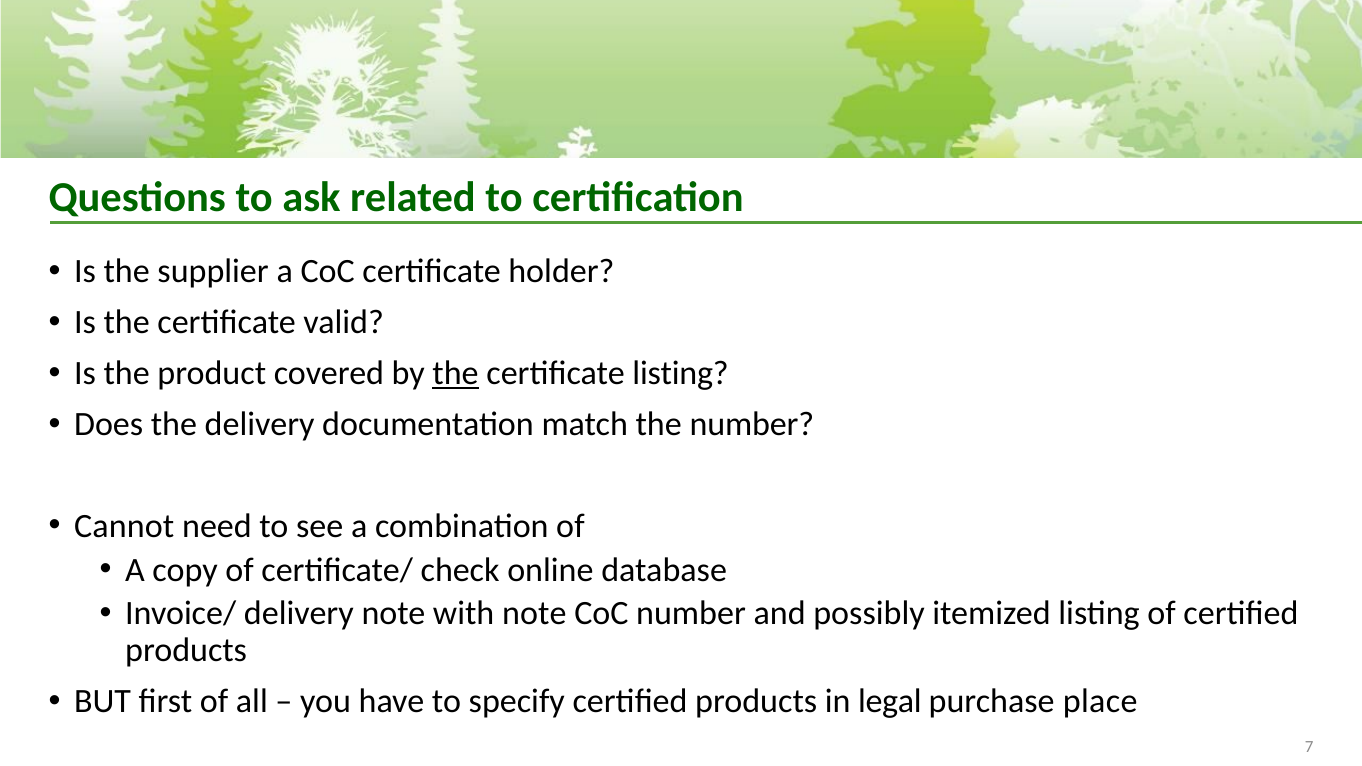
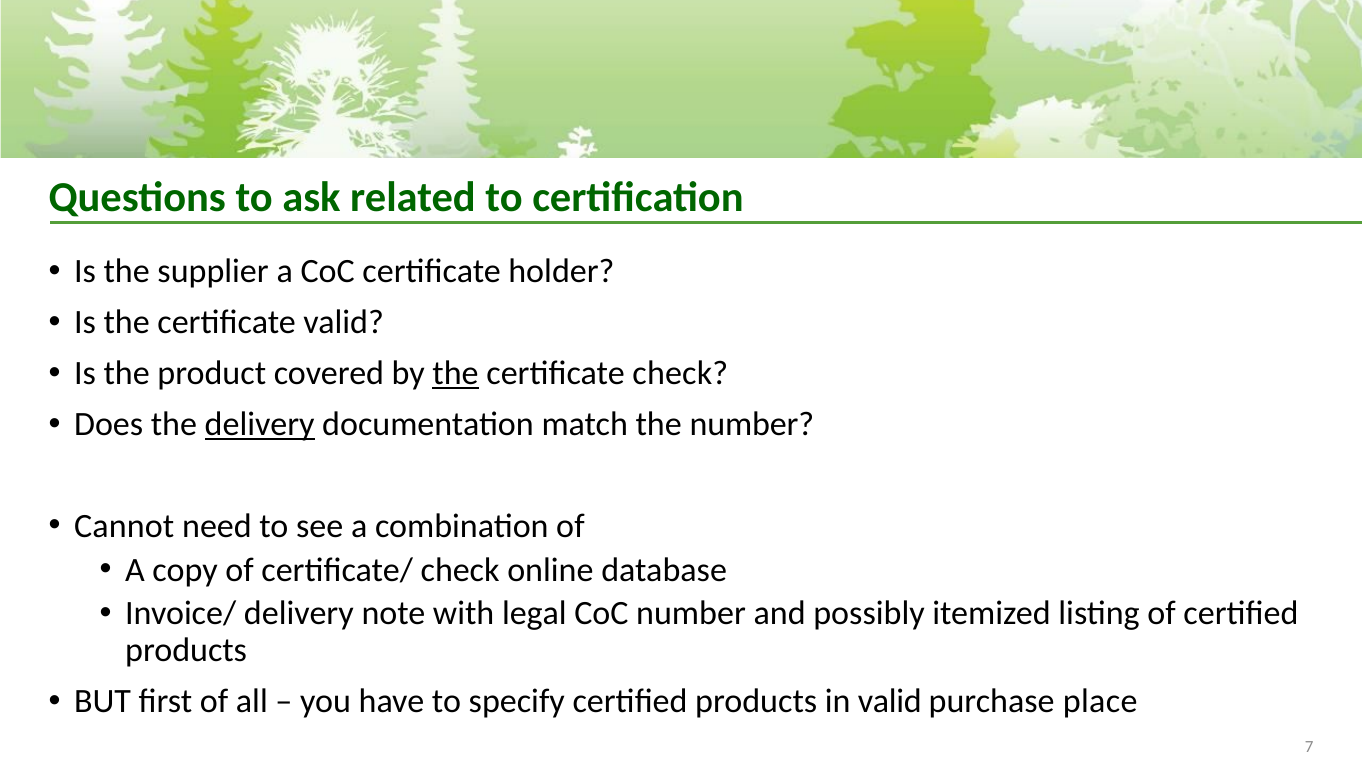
certificate listing: listing -> check (680, 373)
delivery underline: none -> present (260, 424)
with note: note -> legal (534, 614)
in legal: legal -> valid (890, 702)
